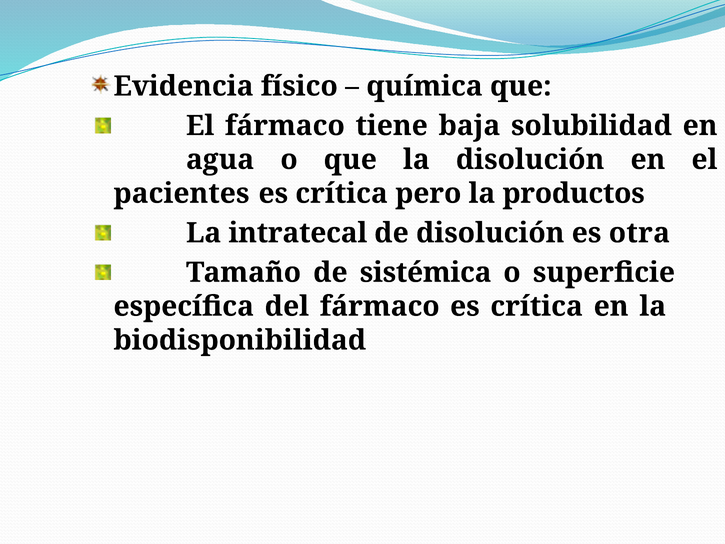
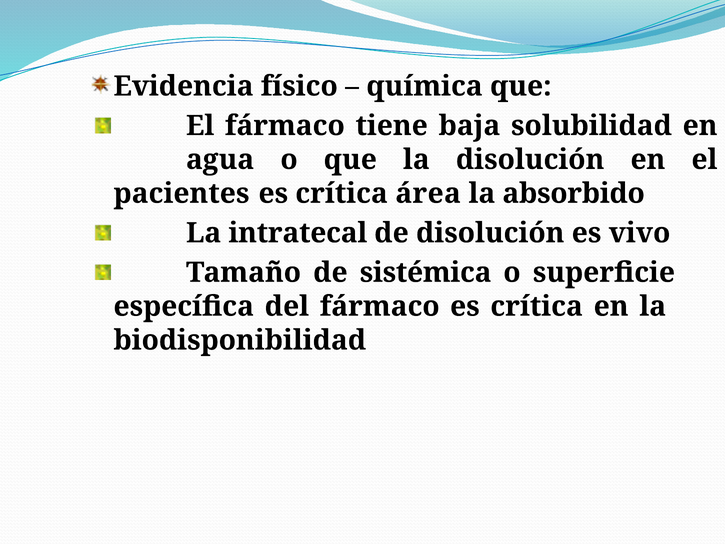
pero: pero -> área (428, 193)
productos: productos -> absorbido (574, 193)
otra: otra -> vivo (640, 233)
